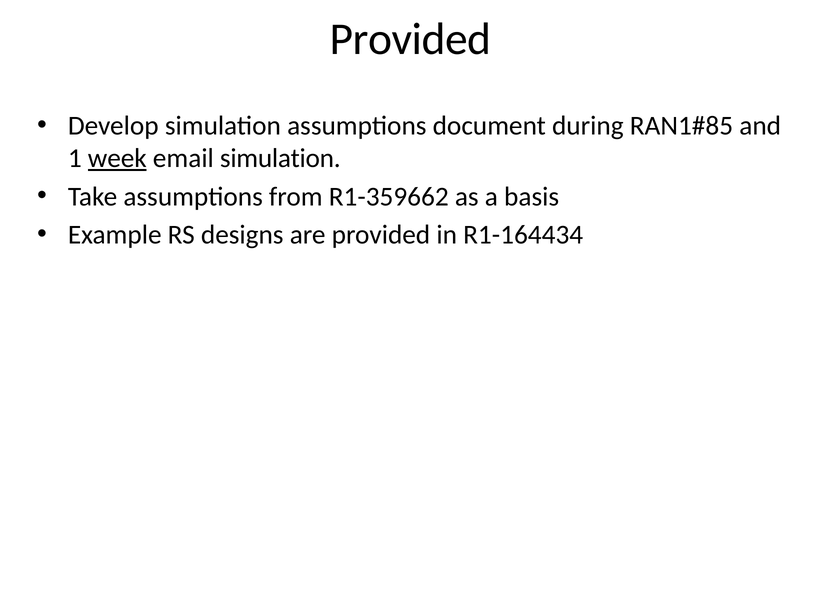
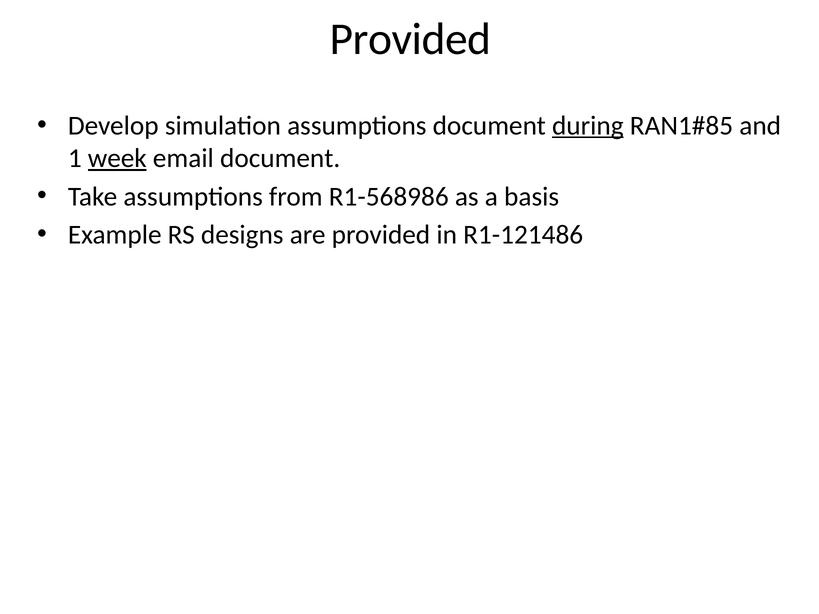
during underline: none -> present (588, 126)
email simulation: simulation -> document (280, 158)
R1-359662: R1-359662 -> R1-568986 (389, 197)
R1-164434: R1-164434 -> R1-121486 (523, 235)
